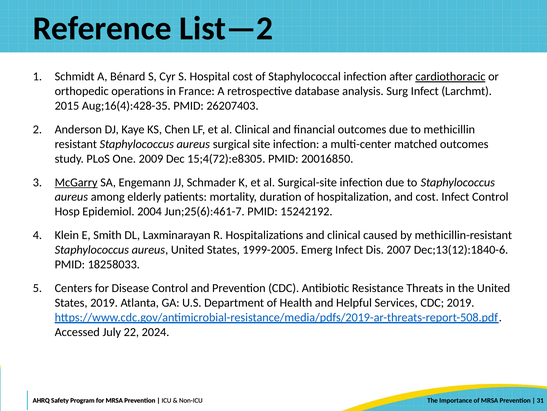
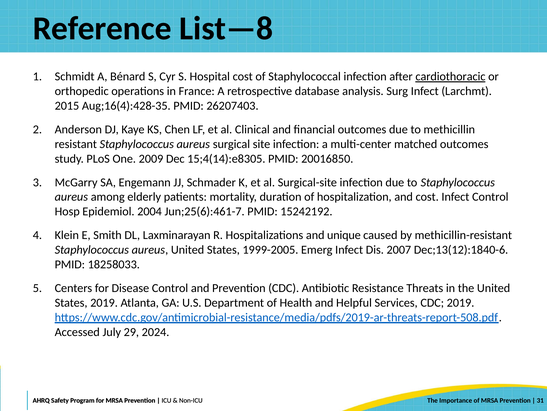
List—2: List—2 -> List—8 (226, 29)
15;4(72):e8305: 15;4(72):e8305 -> 15;4(14):e8305 (226, 158)
McGarry underline: present -> none (76, 182)
and clinical: clinical -> unique (344, 235)
22: 22 -> 29 (131, 332)
